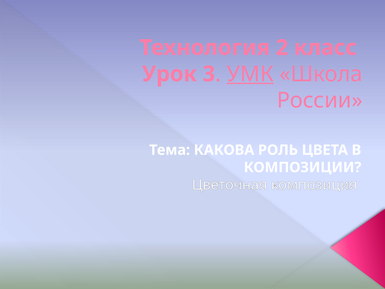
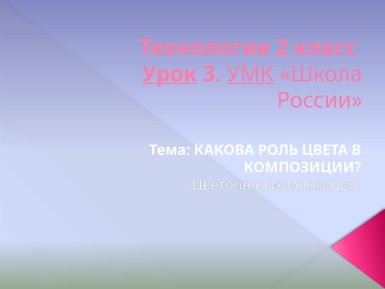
Урок underline: none -> present (169, 74)
